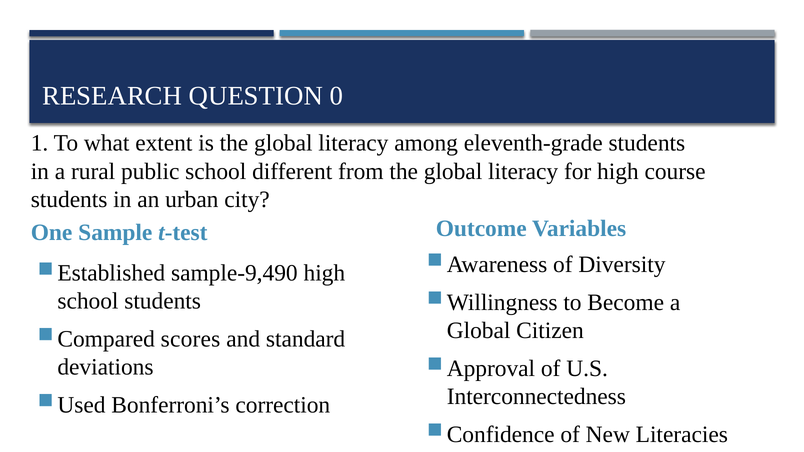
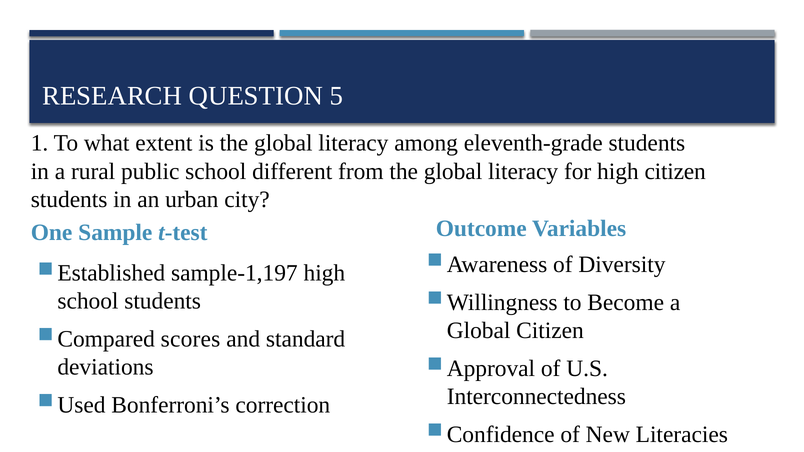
0: 0 -> 5 (336, 96)
high course: course -> citizen (675, 171)
sample-9,490: sample-9,490 -> sample-1,197 (234, 273)
